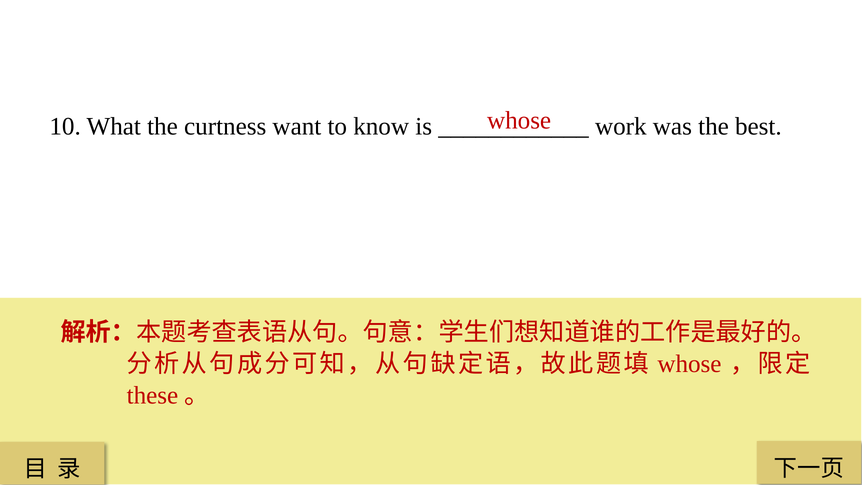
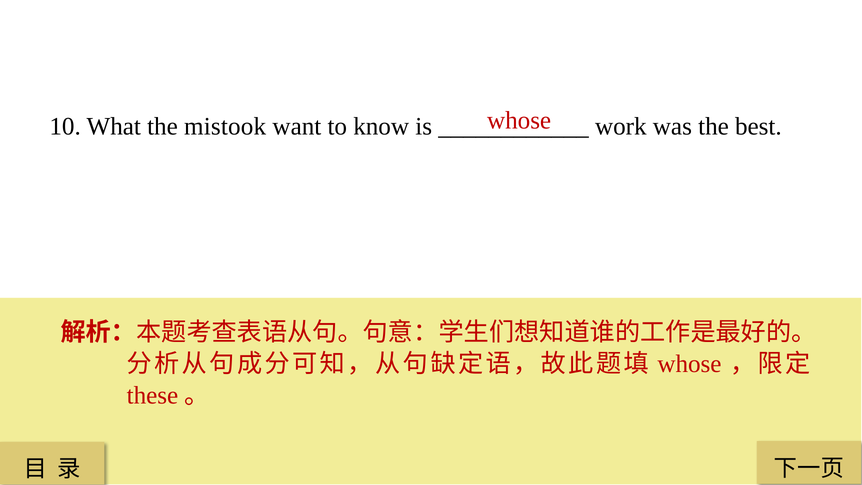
curtness: curtness -> mistook (225, 127)
